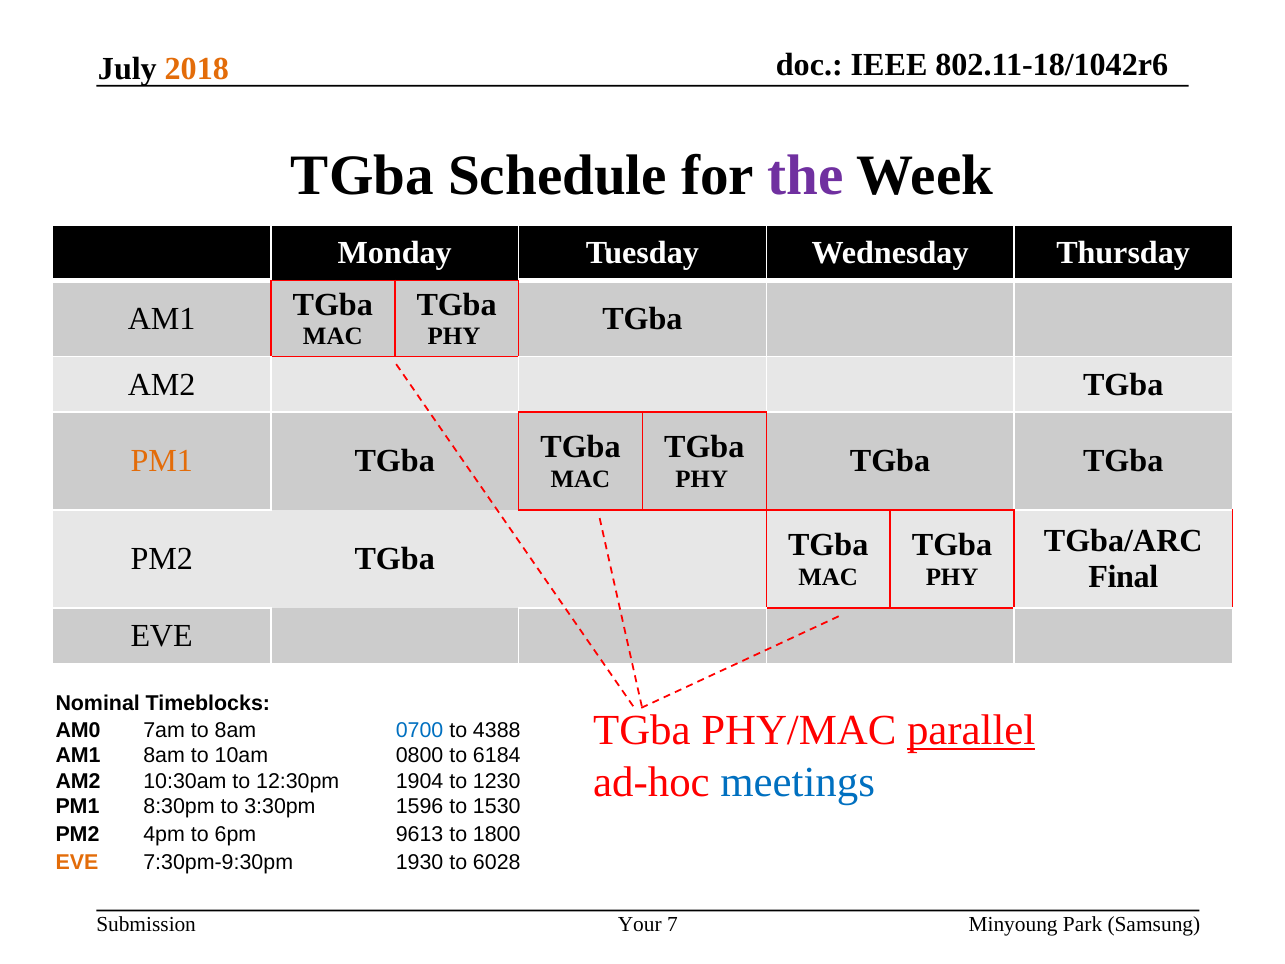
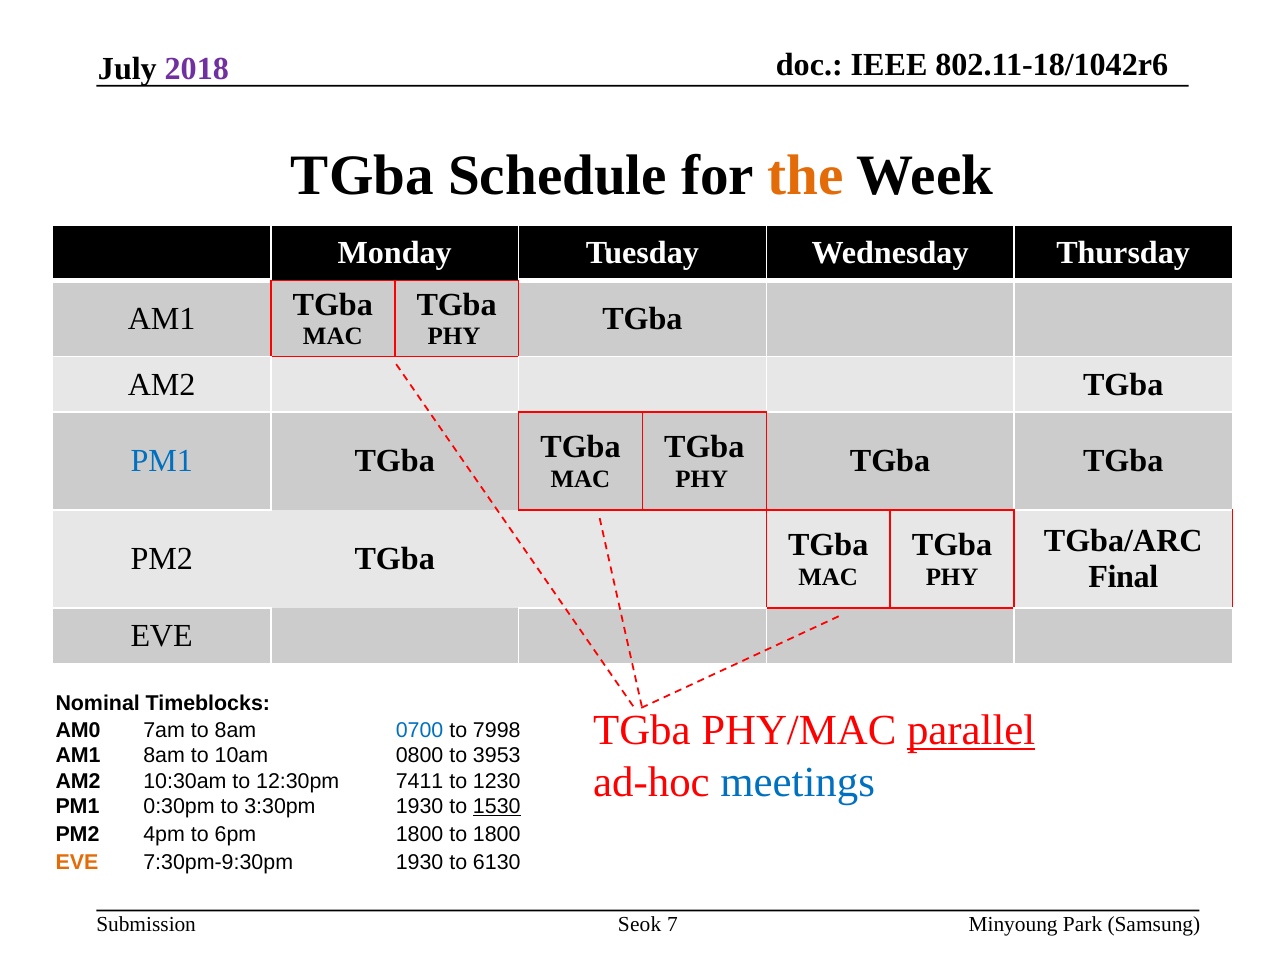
2018 colour: orange -> purple (197, 69)
the colour: purple -> orange (806, 175)
PM1 colour: orange -> blue (162, 461)
4388: 4388 -> 7998 (497, 730)
6184: 6184 -> 3953 (497, 755)
1904: 1904 -> 7411 (420, 781)
8:30pm: 8:30pm -> 0:30pm (179, 806)
3:30pm 1596: 1596 -> 1930 (420, 806)
1530 underline: none -> present (497, 806)
6pm 9613: 9613 -> 1800 (420, 834)
6028: 6028 -> 6130 (497, 862)
Your: Your -> Seok (640, 924)
